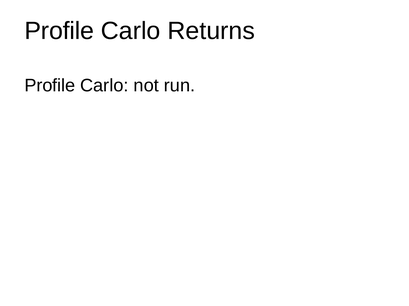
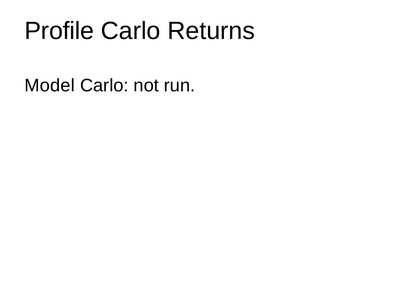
Profile: Profile -> Model (50, 86)
